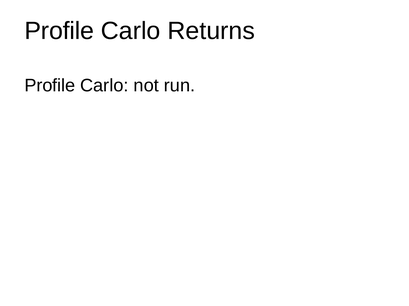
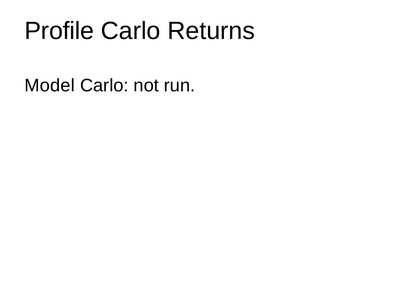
Profile: Profile -> Model (50, 86)
